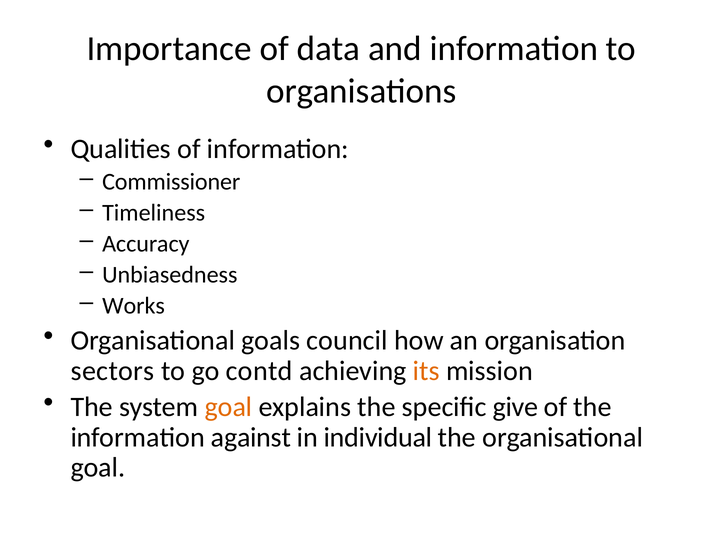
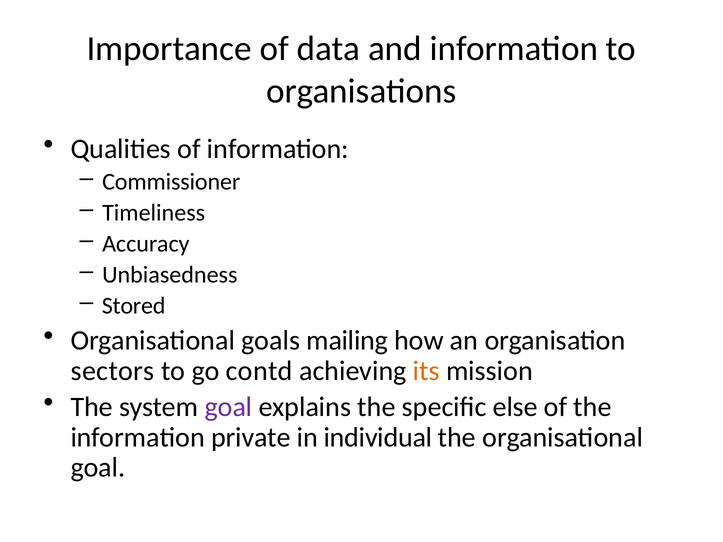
Works: Works -> Stored (134, 306)
council: council -> mailing (347, 341)
goal colour: orange -> purple (229, 407)
give: give -> else (515, 407)
against: against -> private (251, 437)
